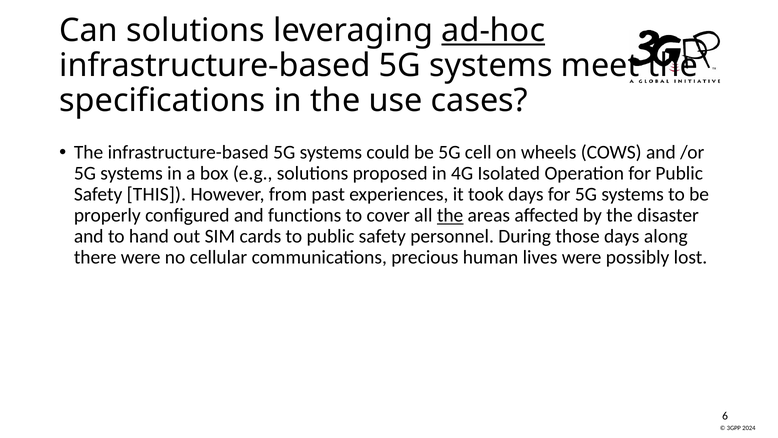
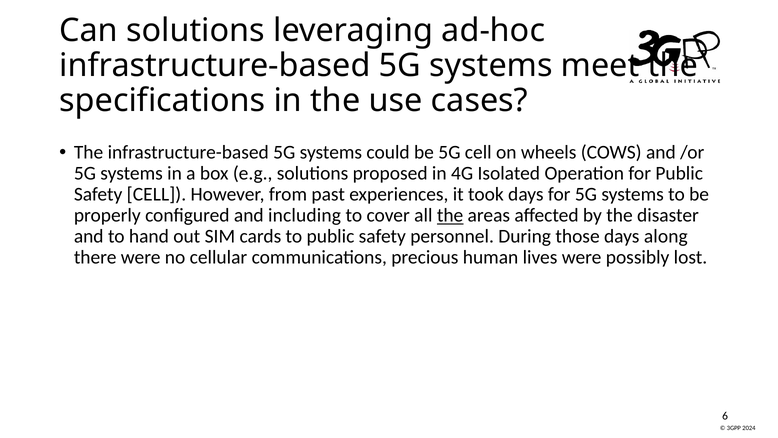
ad-hoc underline: present -> none (493, 30)
Safety THIS: THIS -> CELL (156, 194)
functions: functions -> including (305, 215)
